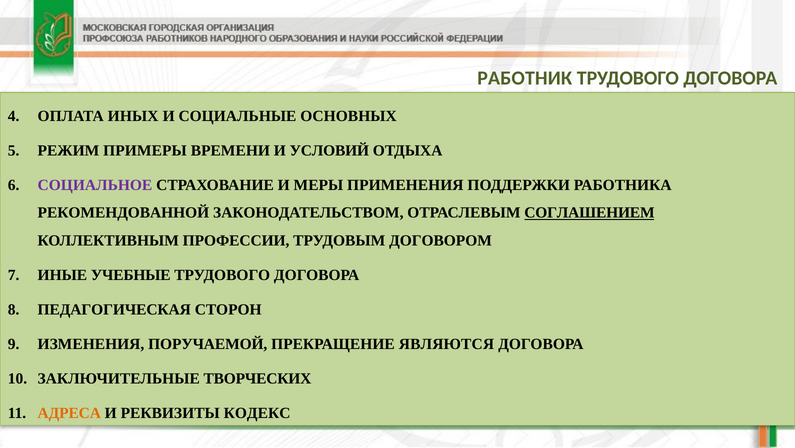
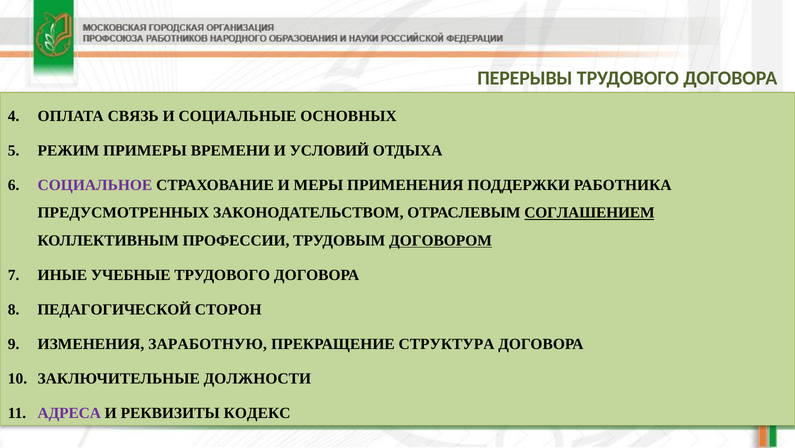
РАБОТНИК: РАБОТНИК -> ПЕРЕРЫВЫ (525, 78)
ИНЫХ: ИНЫХ -> СВЯЗЬ (133, 116)
РЕКОМЕНДОВАННОЙ: РЕКОМЕНДОВАННОЙ -> ПРЕДУСМОТРЕННЫХ (123, 213)
ДОГОВОРОМ underline: none -> present (441, 240)
ПЕДАГОГИЧЕСКАЯ: ПЕДАГОГИЧЕСКАЯ -> ПЕДАГОГИЧЕСКОЙ (114, 309)
ПОРУЧАЕМОЙ: ПОРУЧАЕМОЙ -> ЗАРАБОТНУЮ (208, 344)
ЯВЛЯЮТСЯ: ЯВЛЯЮТСЯ -> СТРУКТУРА (447, 344)
ТВОРЧЕСКИХ: ТВОРЧЕСКИХ -> ДОЛЖНОСТИ (257, 378)
АДРЕСА colour: orange -> purple (69, 413)
